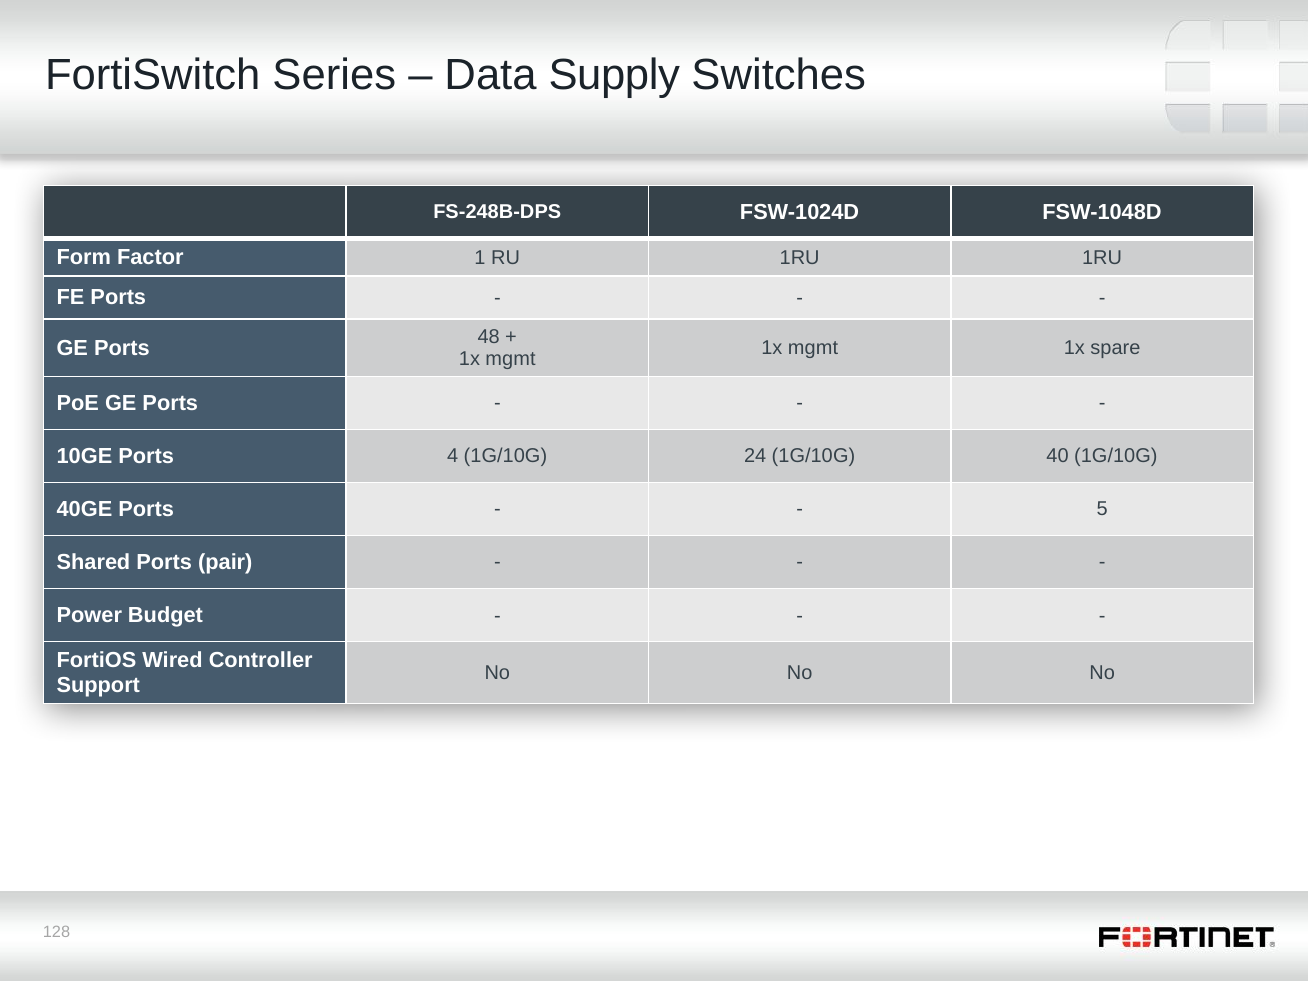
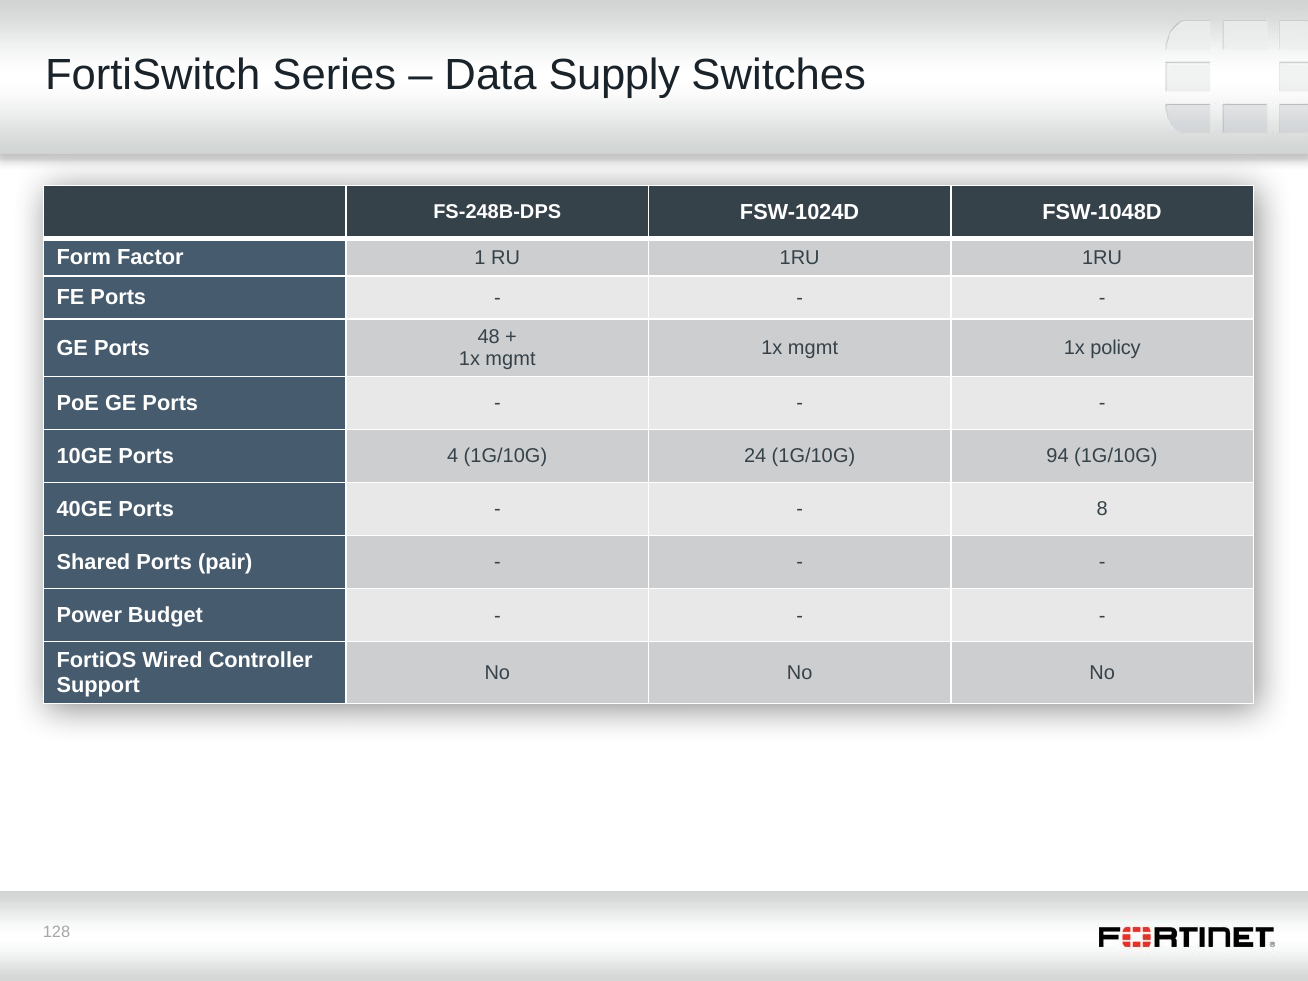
spare: spare -> policy (1116, 348)
40: 40 -> 94 (1058, 456)
5: 5 -> 8 (1102, 509)
